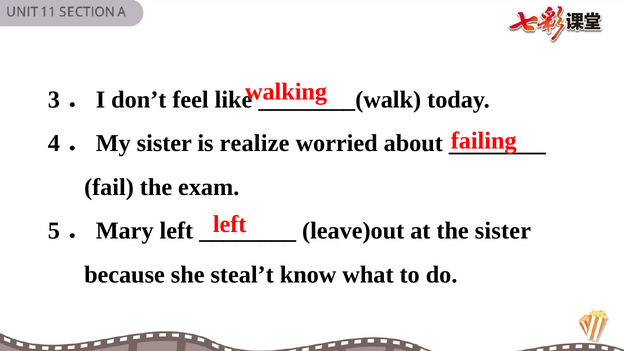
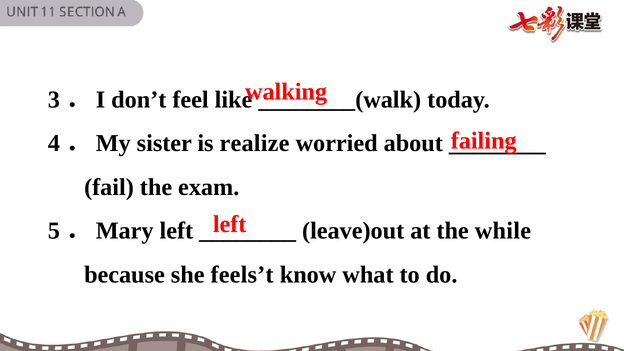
the sister: sister -> while (503, 231)
steal’t: steal’t -> feels’t (242, 275)
